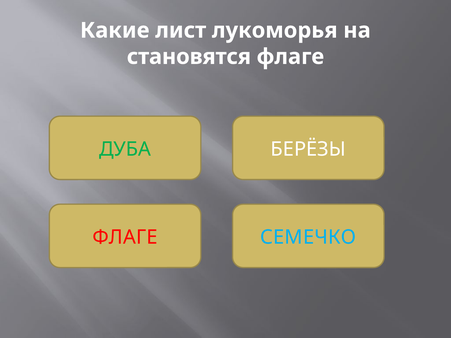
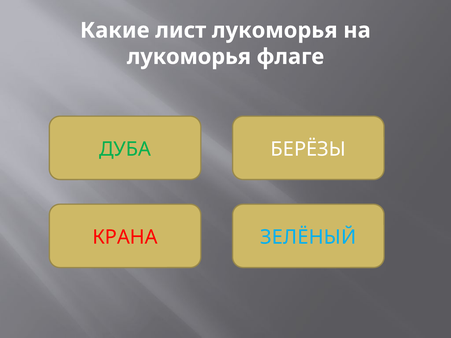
становятся: становятся -> лукоморья (189, 57)
ФЛАГЕ: ФЛАГЕ -> КРАНА (125, 237)
СЕМЕЧКО: СЕМЕЧКО -> ЗЕЛЁНЫЙ (308, 237)
